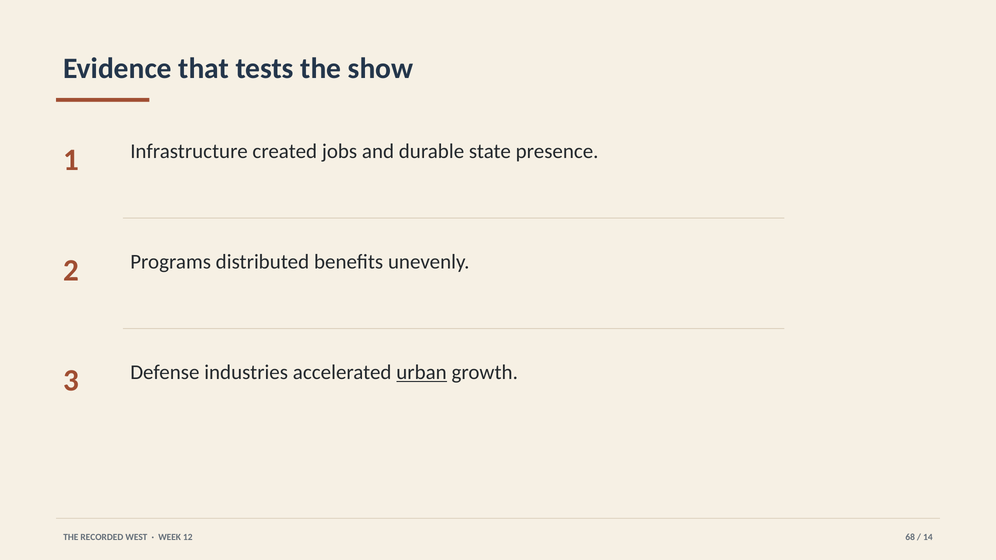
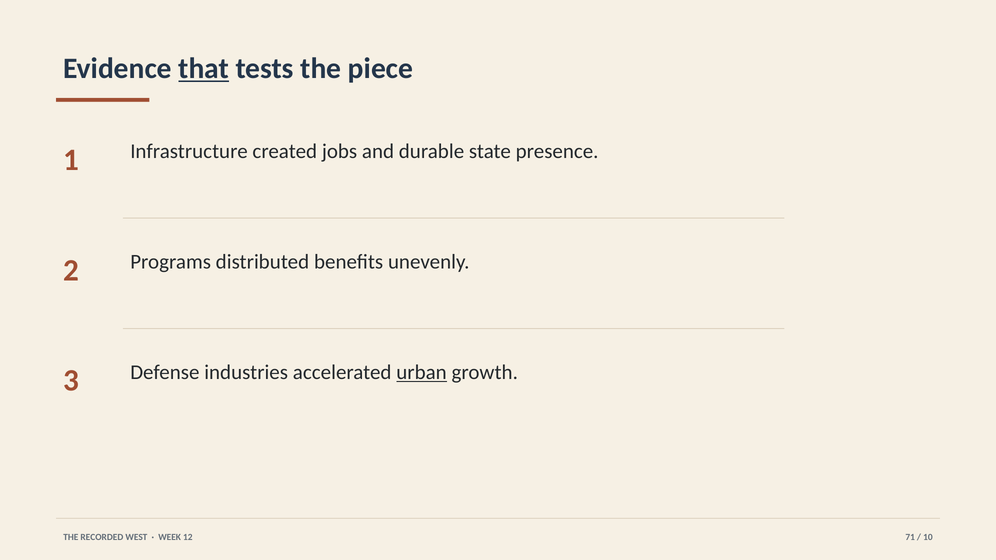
that underline: none -> present (204, 69)
show: show -> piece (381, 69)
68: 68 -> 71 (910, 538)
14: 14 -> 10 (928, 538)
